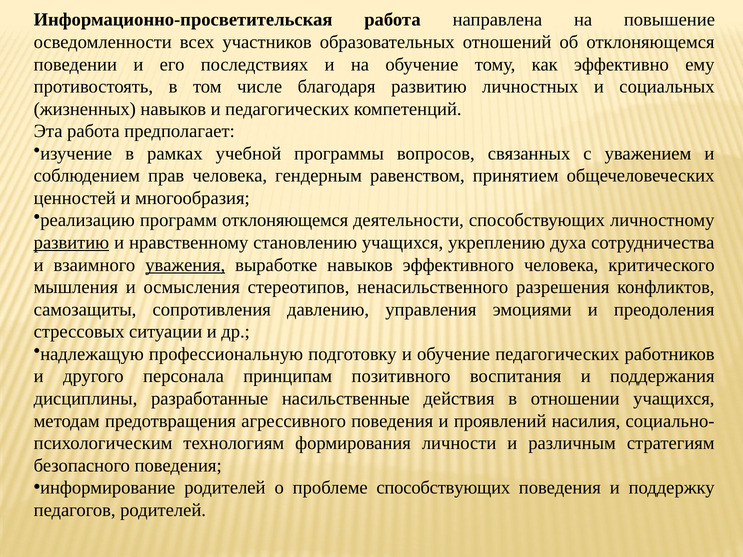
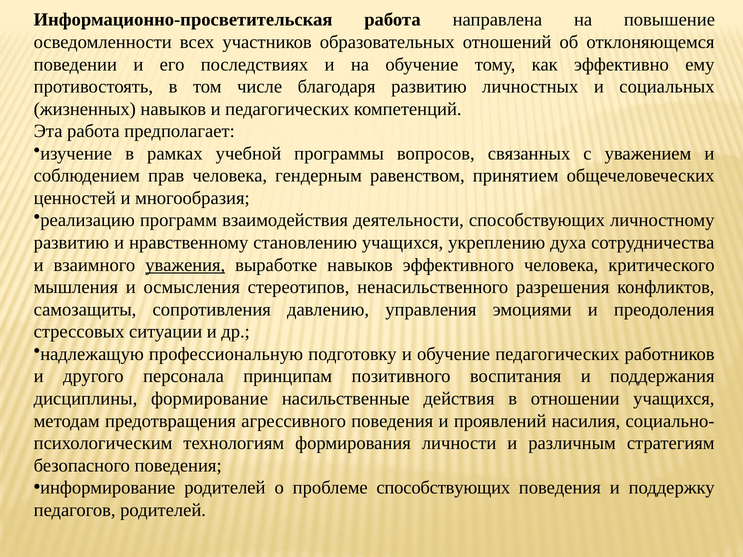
программ отклоняющемся: отклоняющемся -> взаимодействия (285, 220)
развитию underline: present -> none (71, 243)
разработанные: разработанные -> формирование (210, 399)
